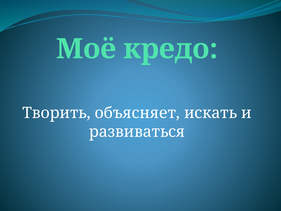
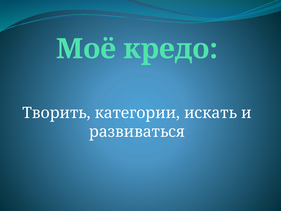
объясняет: объясняет -> категории (137, 113)
